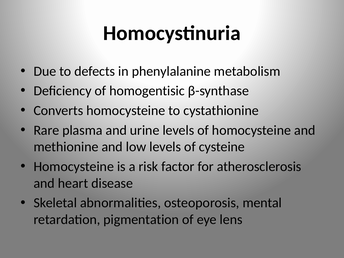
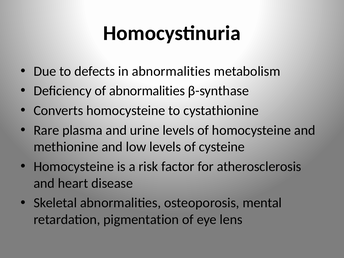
in phenylalanine: phenylalanine -> abnormalities (171, 71)
of homogentisic: homogentisic -> abnormalities (147, 91)
